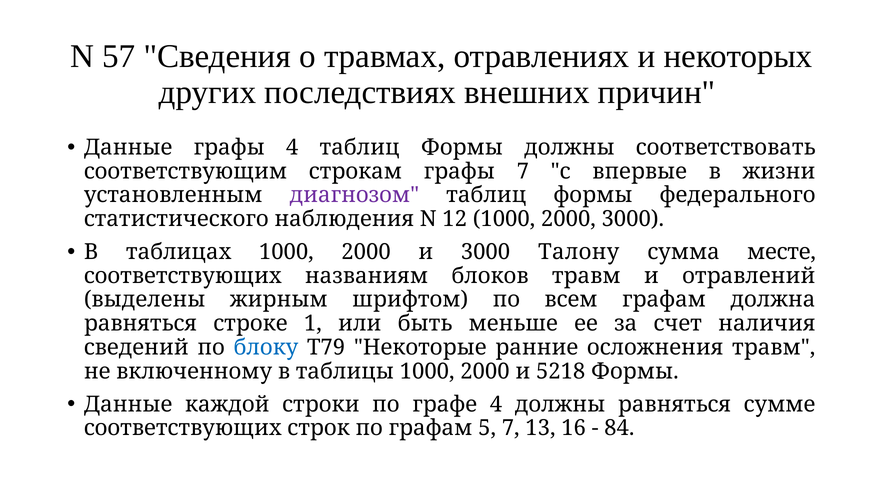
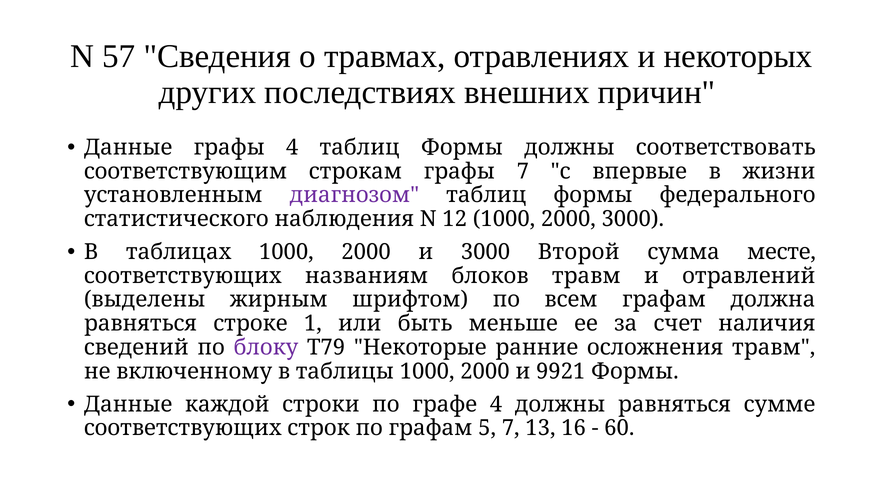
Талону: Талону -> Второй (579, 252)
блоку colour: blue -> purple (266, 347)
5218: 5218 -> 9921 (561, 371)
84: 84 -> 60 (619, 428)
